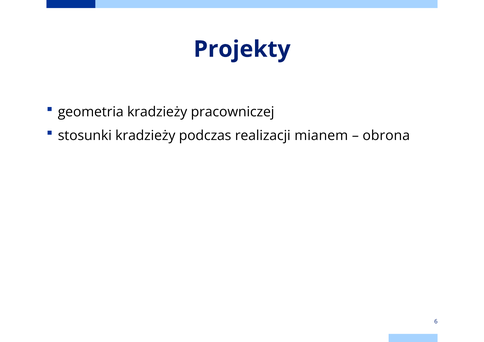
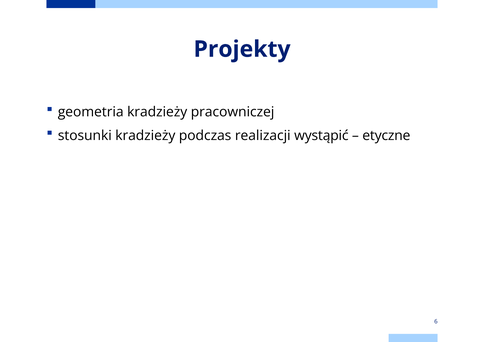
mianem: mianem -> wystąpić (321, 136)
obrona: obrona -> etyczne (386, 136)
